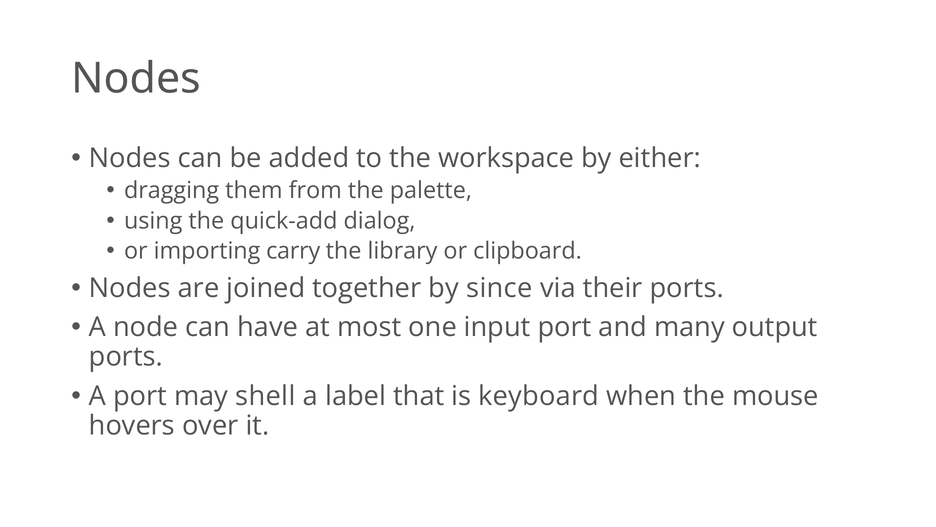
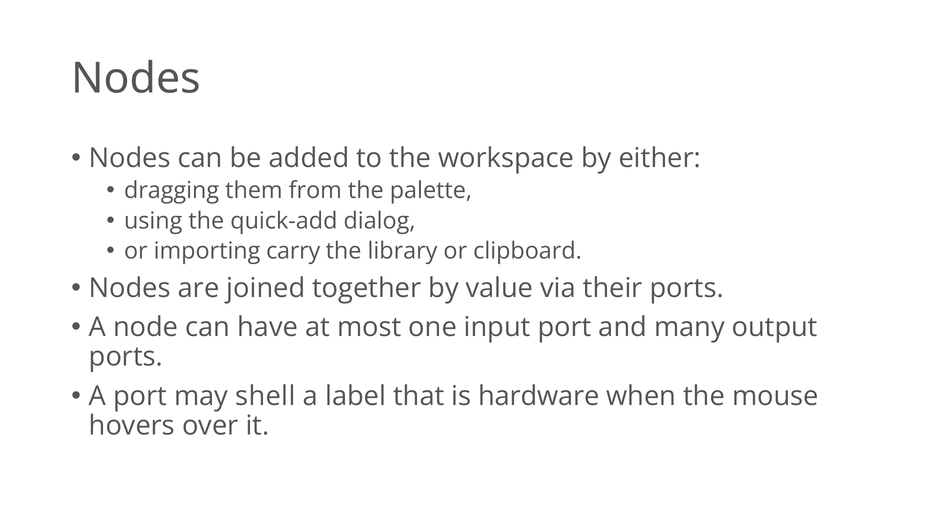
since: since -> value (499, 288)
keyboard: keyboard -> hardware (539, 396)
